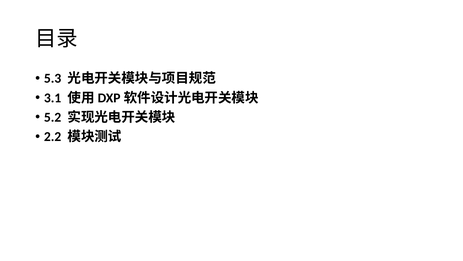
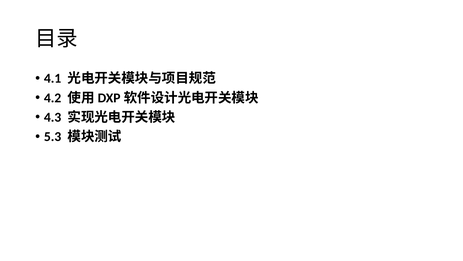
5.3: 5.3 -> 4.1 (53, 78)
3.1: 3.1 -> 4.2 (53, 98)
5.2: 5.2 -> 4.3 (53, 117)
2.2: 2.2 -> 5.3 (53, 137)
